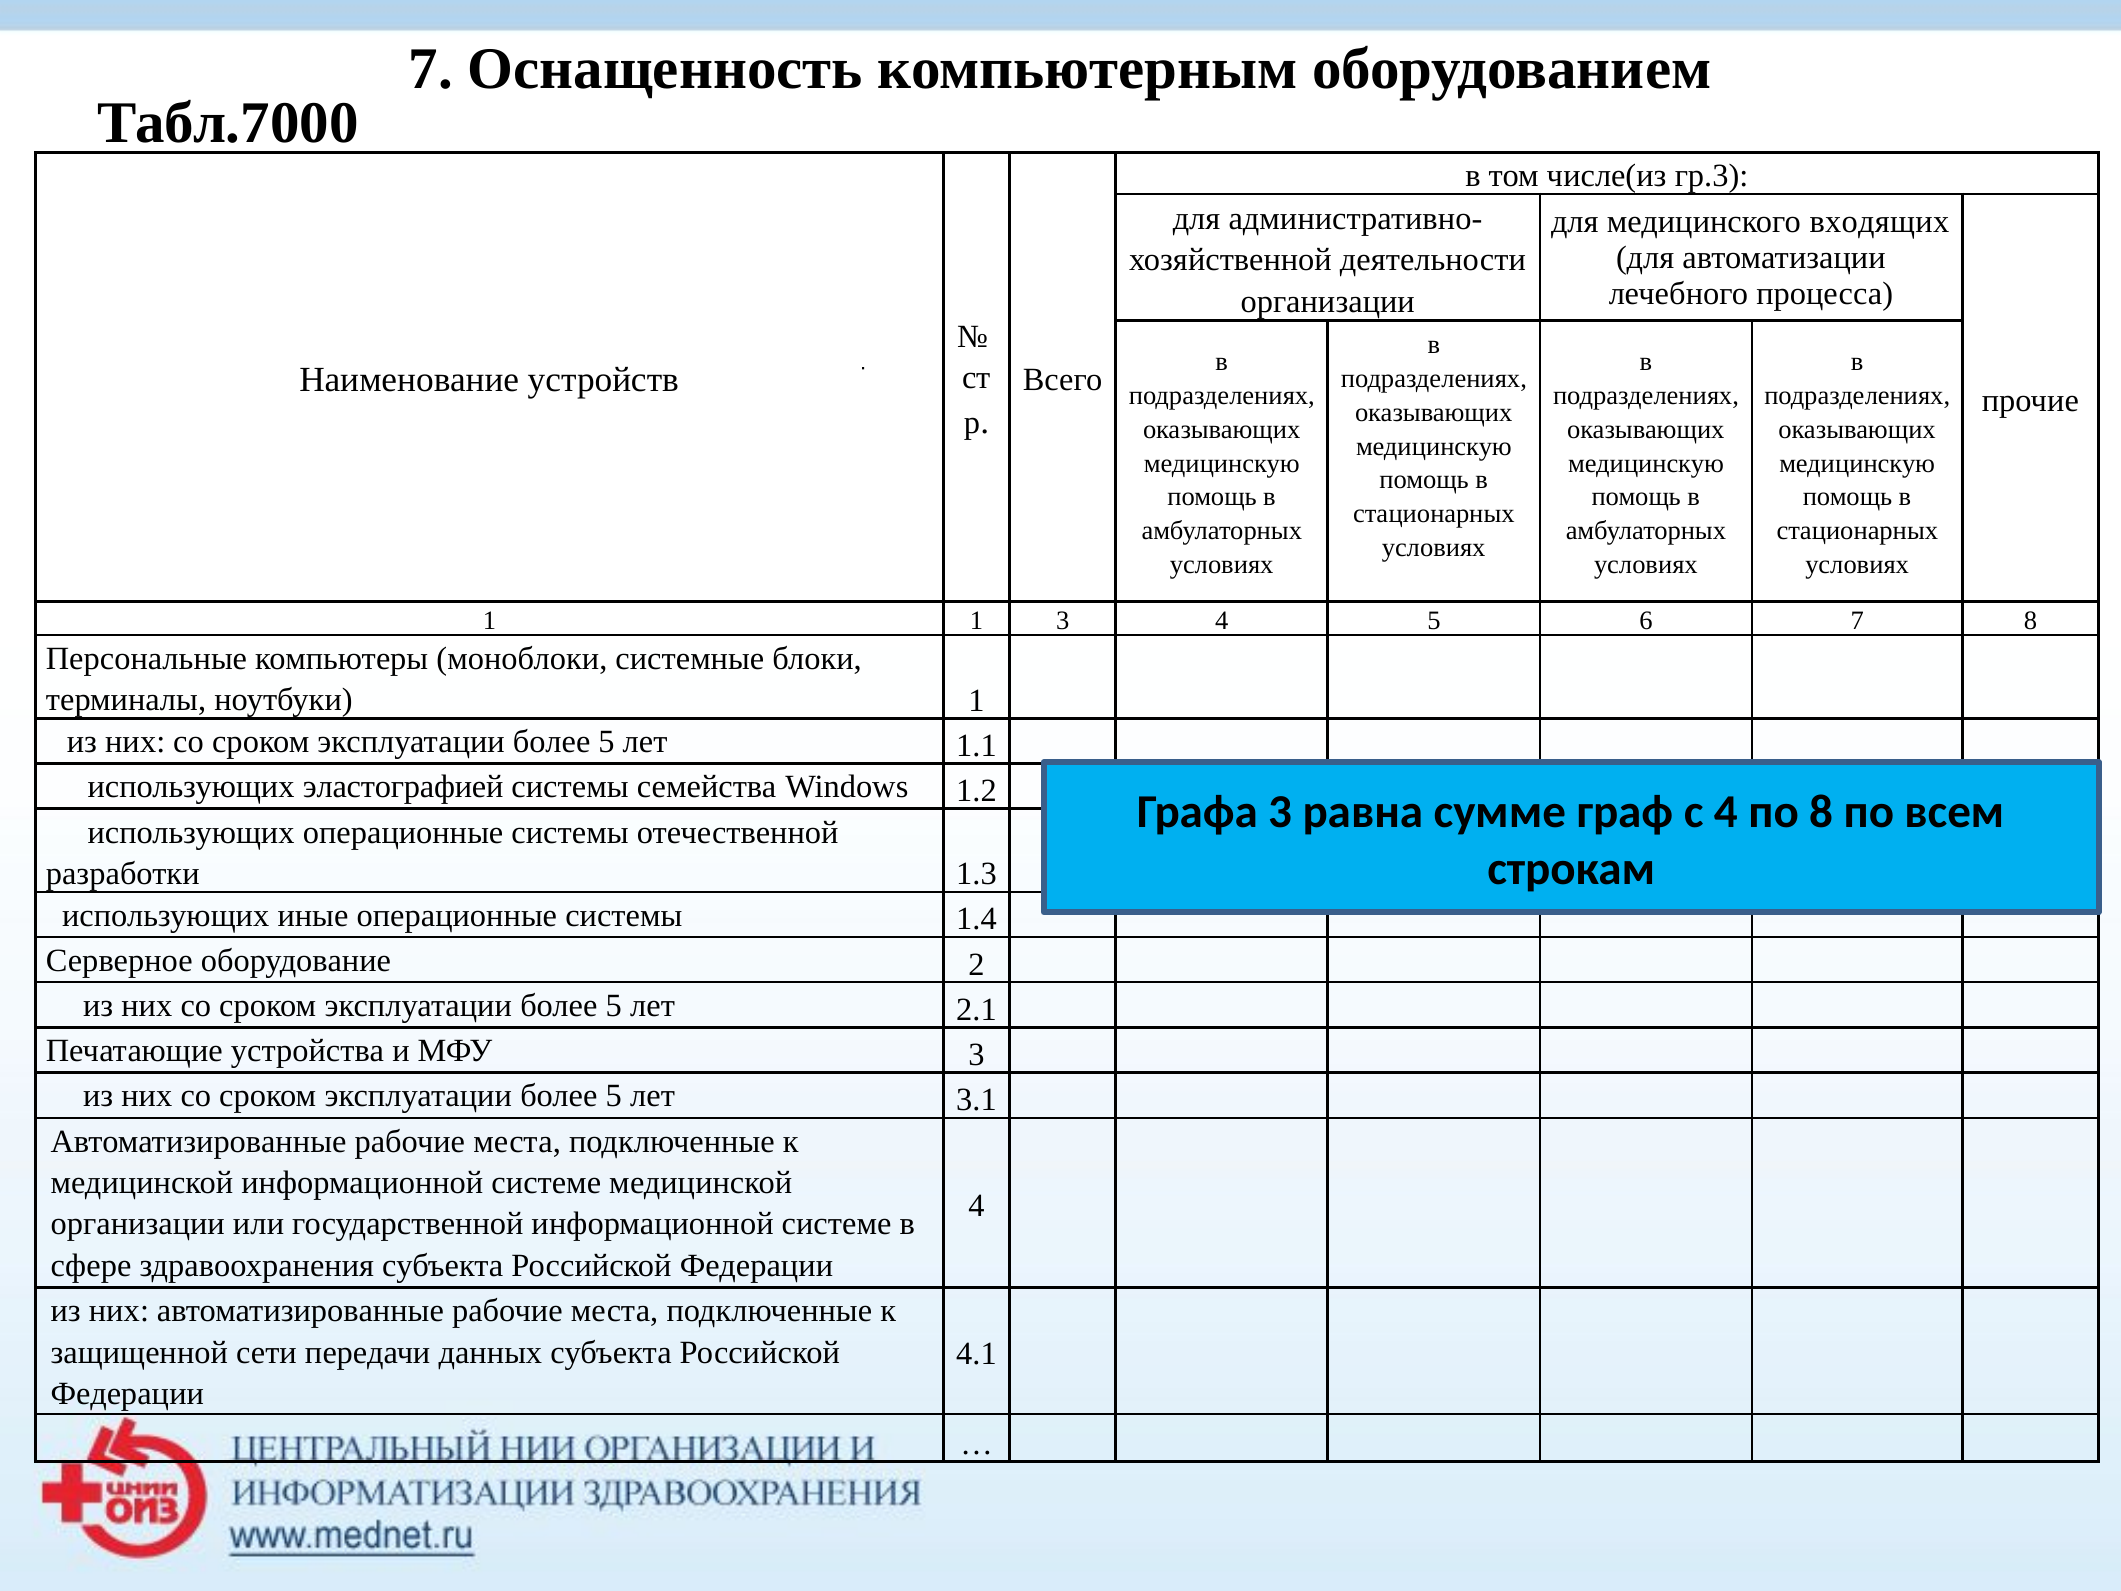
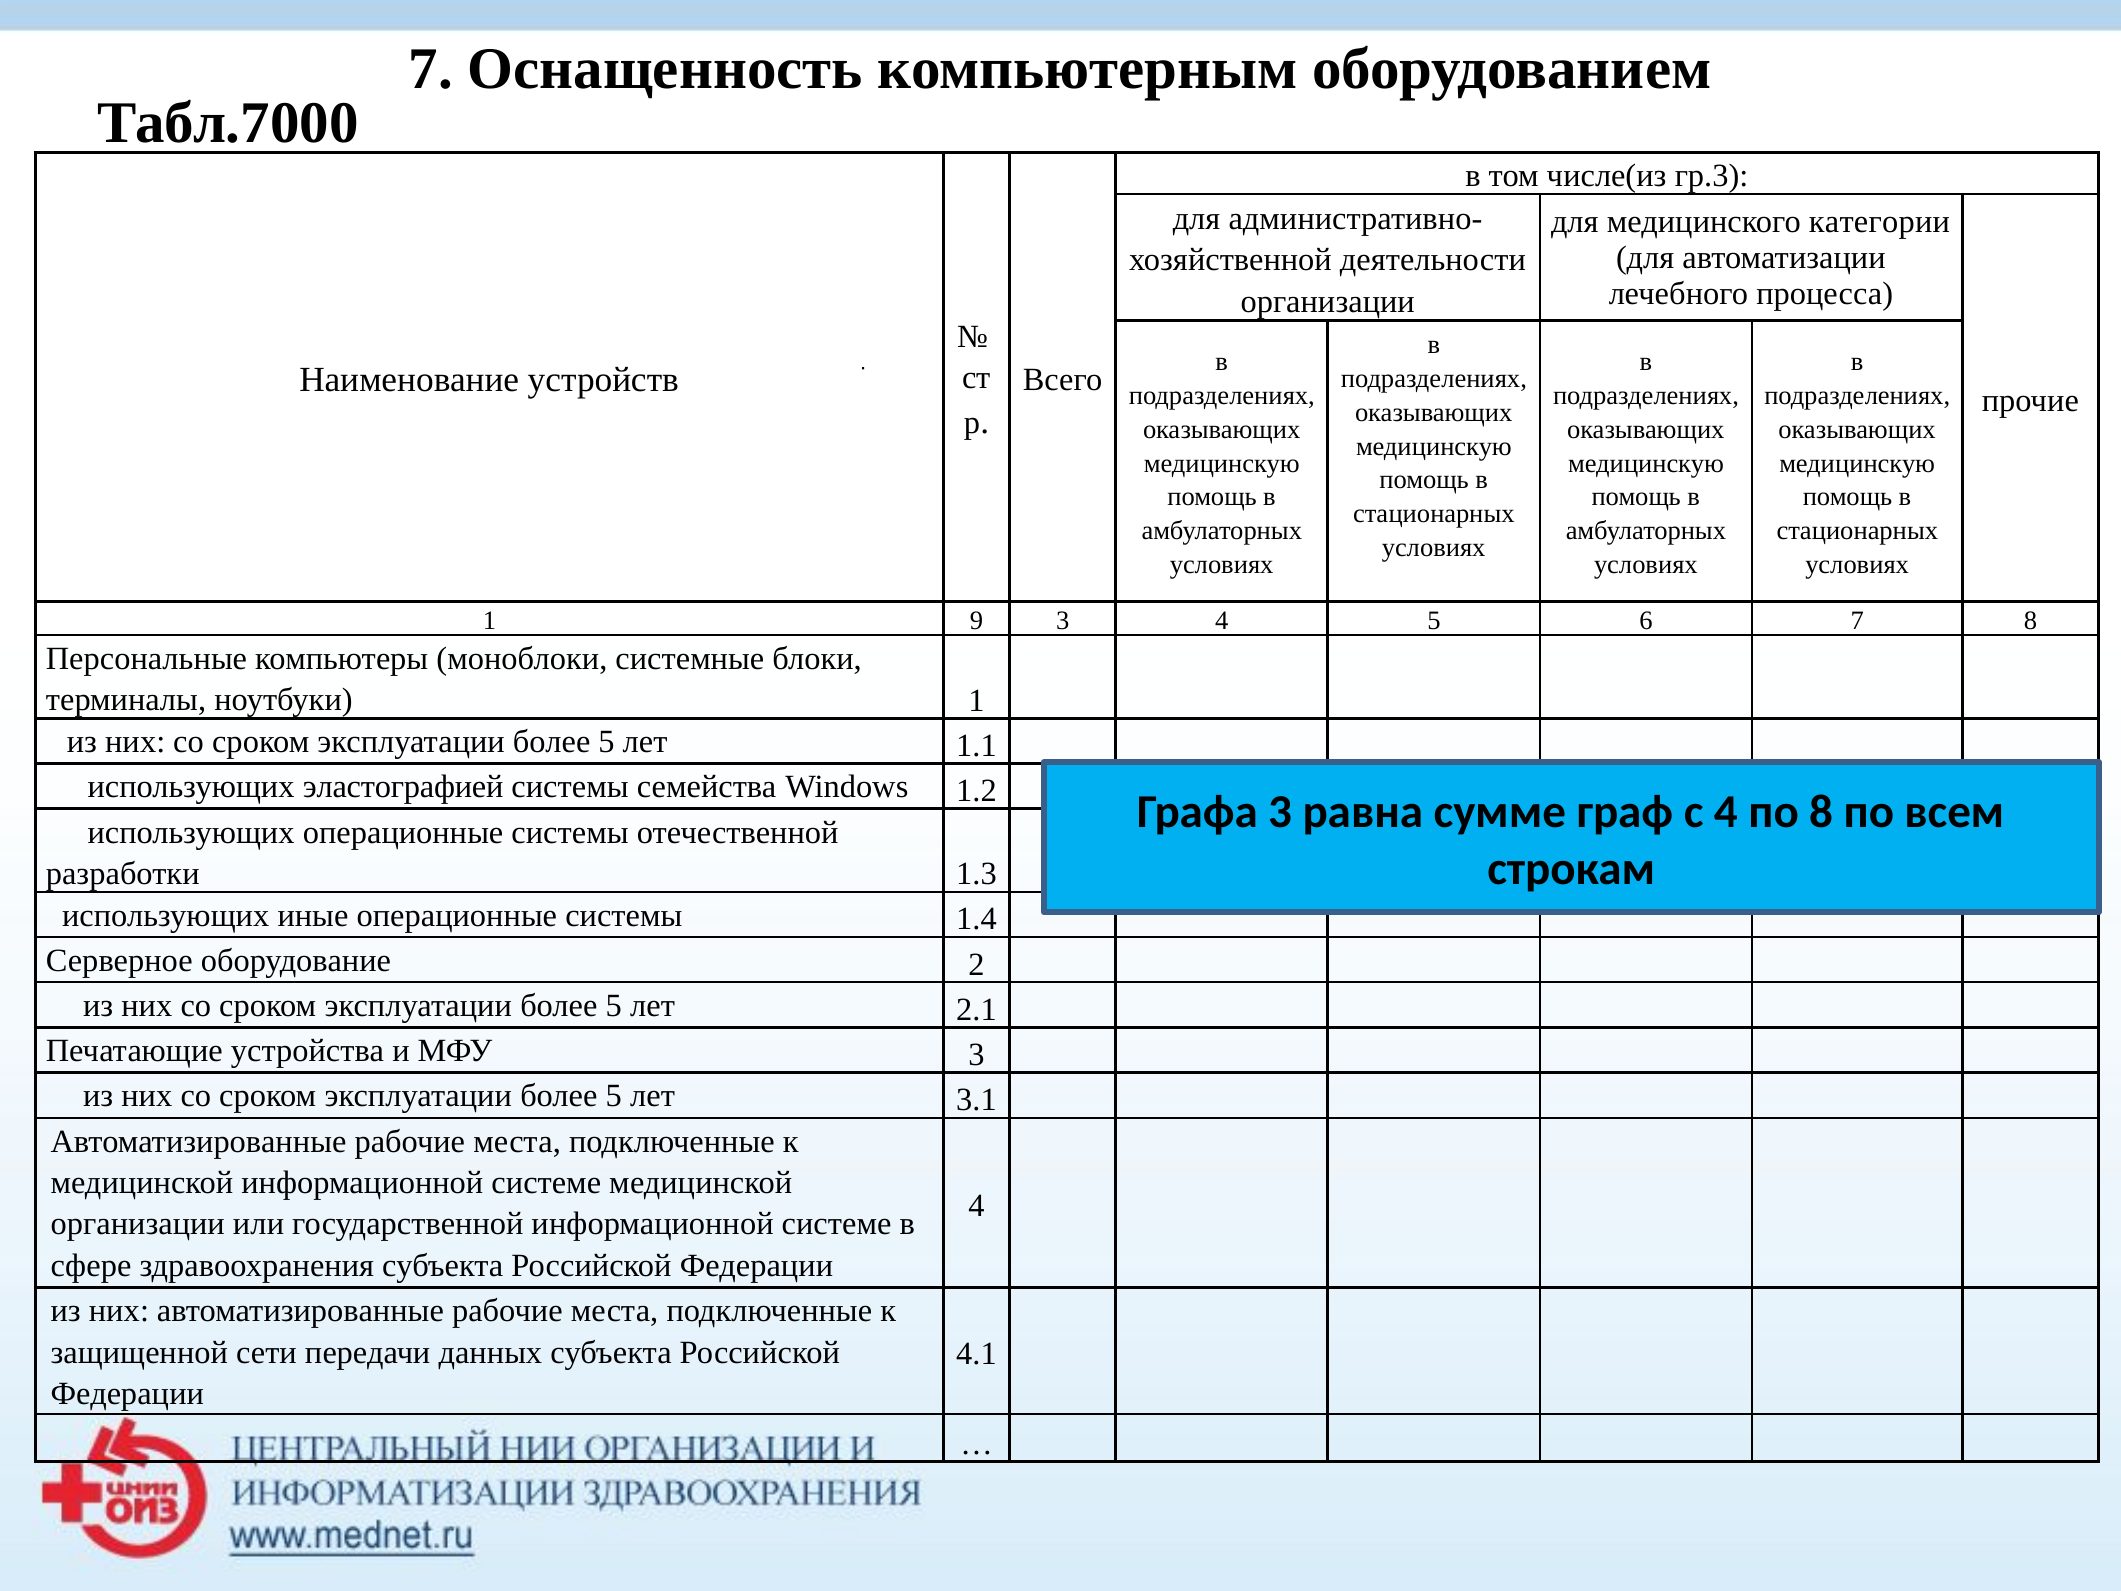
входящих: входящих -> категории (1879, 221)
1 1: 1 -> 9 (977, 621)
